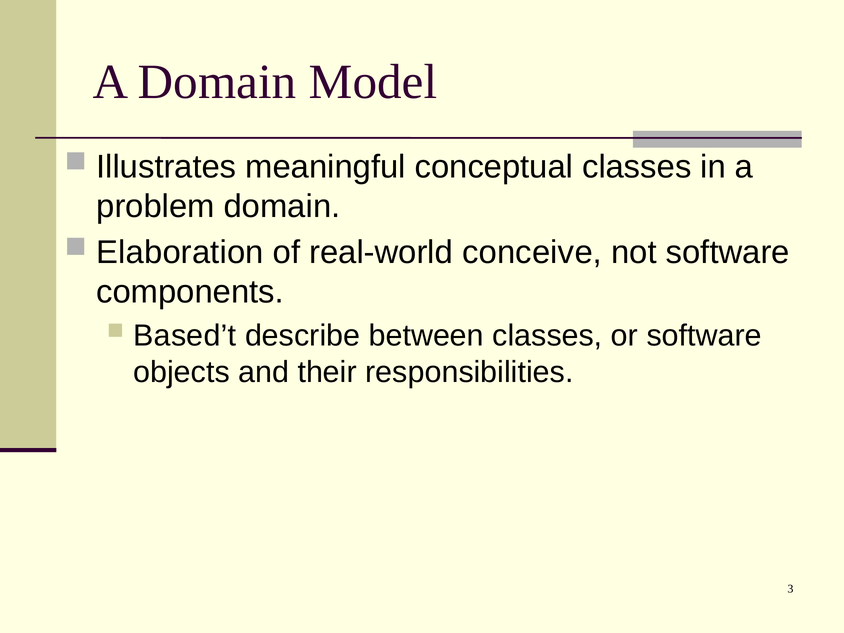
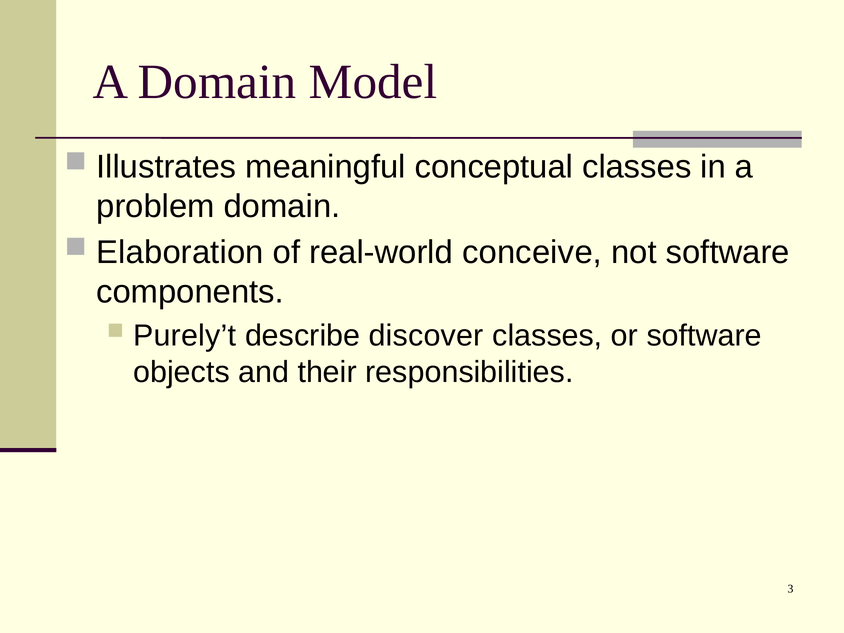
Based’t: Based’t -> Purely’t (185, 336)
between: between -> discover (426, 336)
